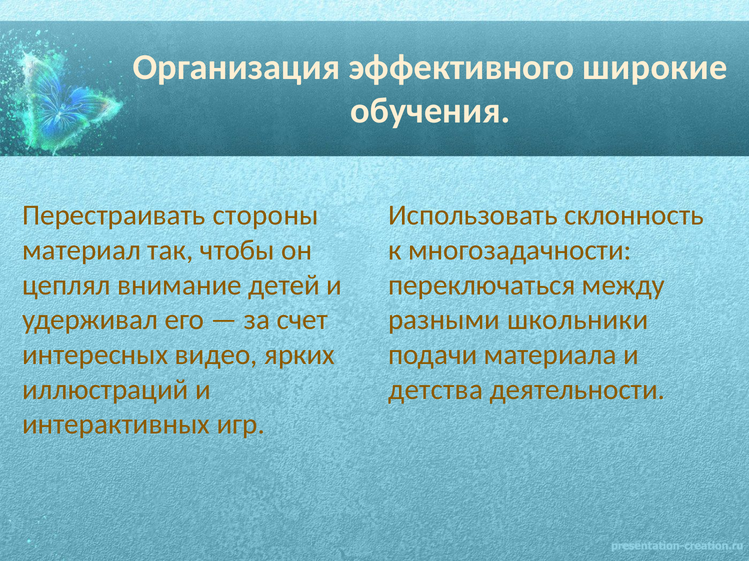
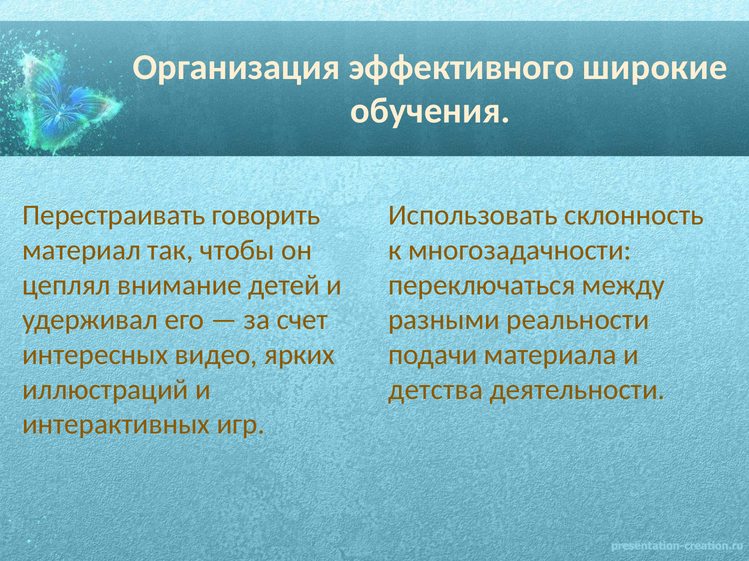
стороны: стороны -> говорить (266, 216)
школьники: школьники -> реальности (578, 320)
